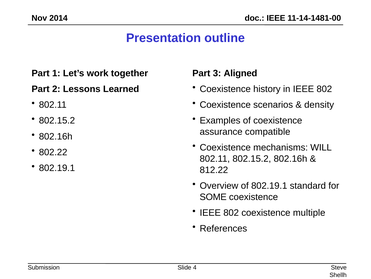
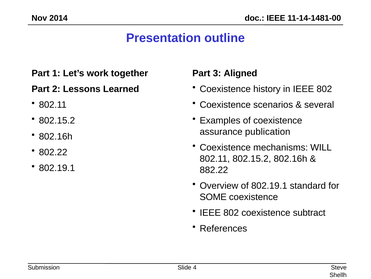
density: density -> several (319, 105)
compatible: compatible -> publication (268, 131)
812.22: 812.22 -> 882.22 (214, 169)
multiple: multiple -> subtract (309, 212)
